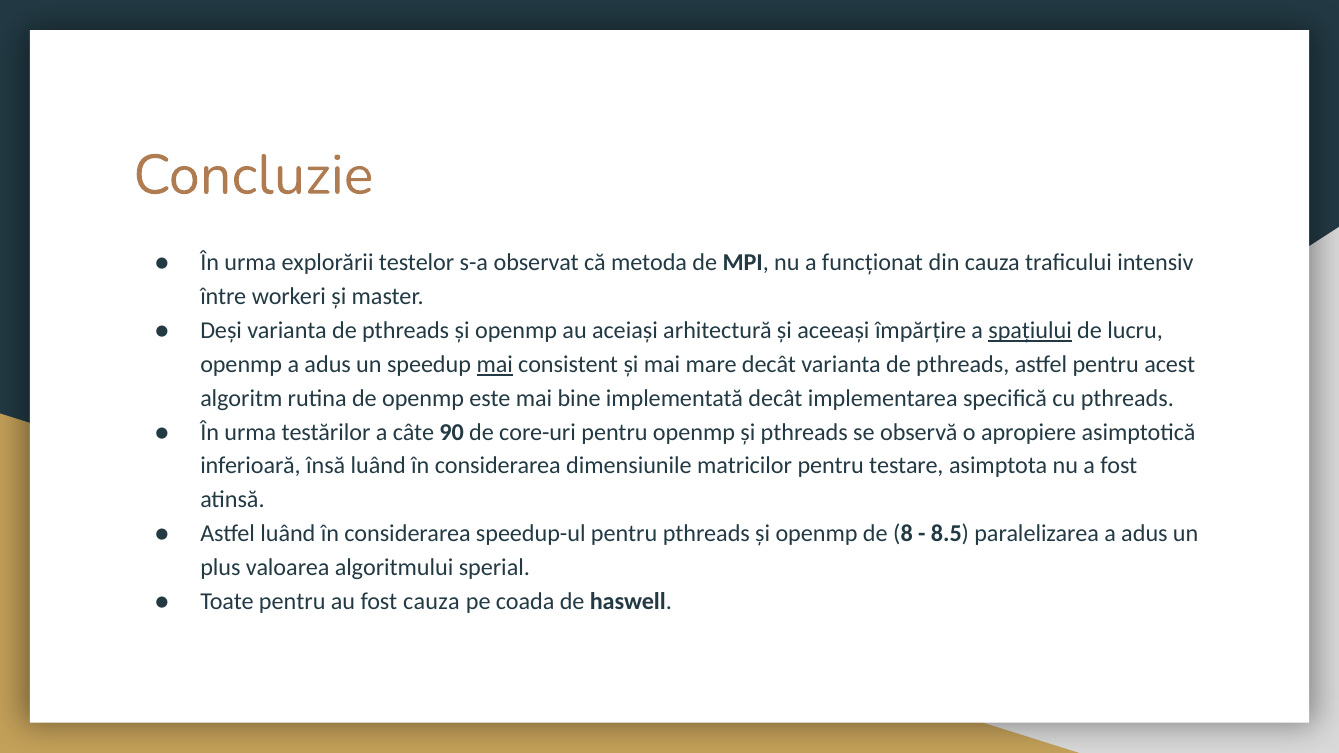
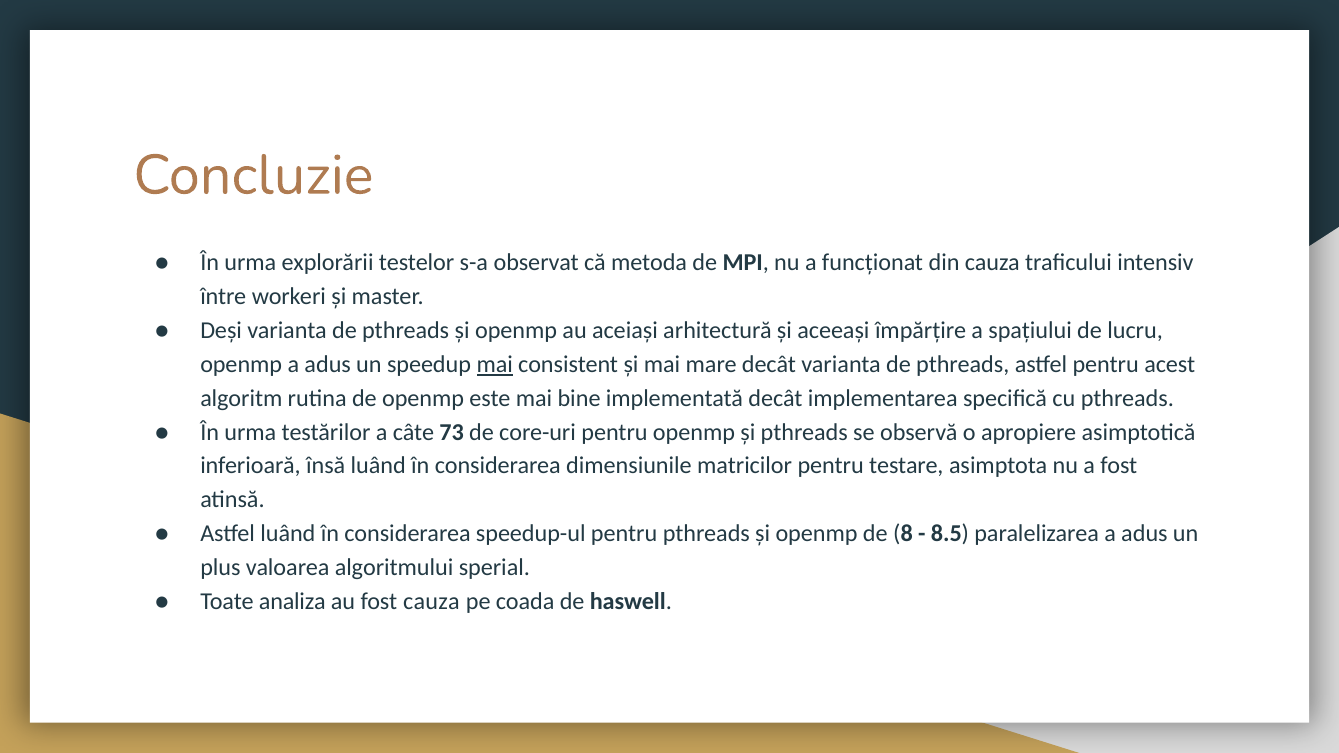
spațiului underline: present -> none (1030, 331)
90: 90 -> 73 (452, 432)
Toate pentru: pentru -> analiza (292, 601)
